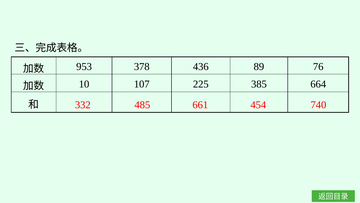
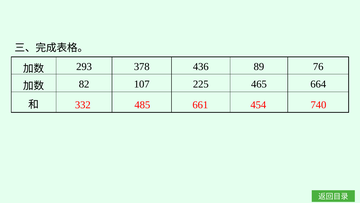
953: 953 -> 293 (84, 67)
10: 10 -> 82 (84, 84)
385: 385 -> 465 (259, 84)
